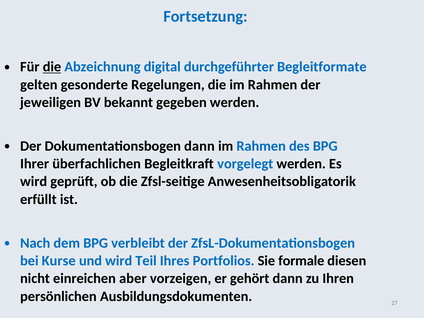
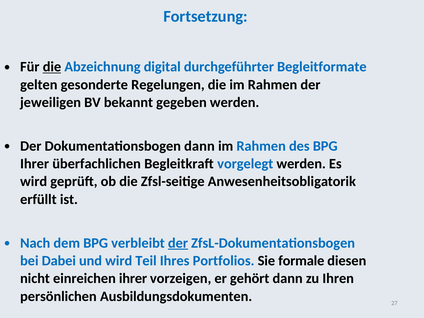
der underline: none -> present (178, 243)
Kurse: Kurse -> Dabei (59, 261)
einreichen aber: aber -> ihrer (133, 279)
